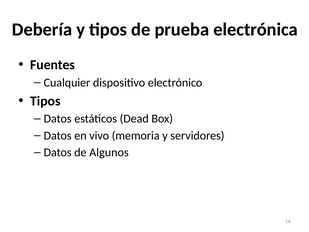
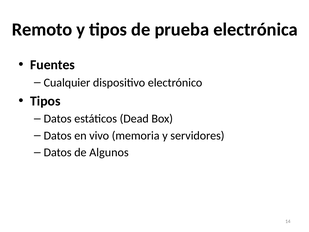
Debería: Debería -> Remoto (42, 30)
